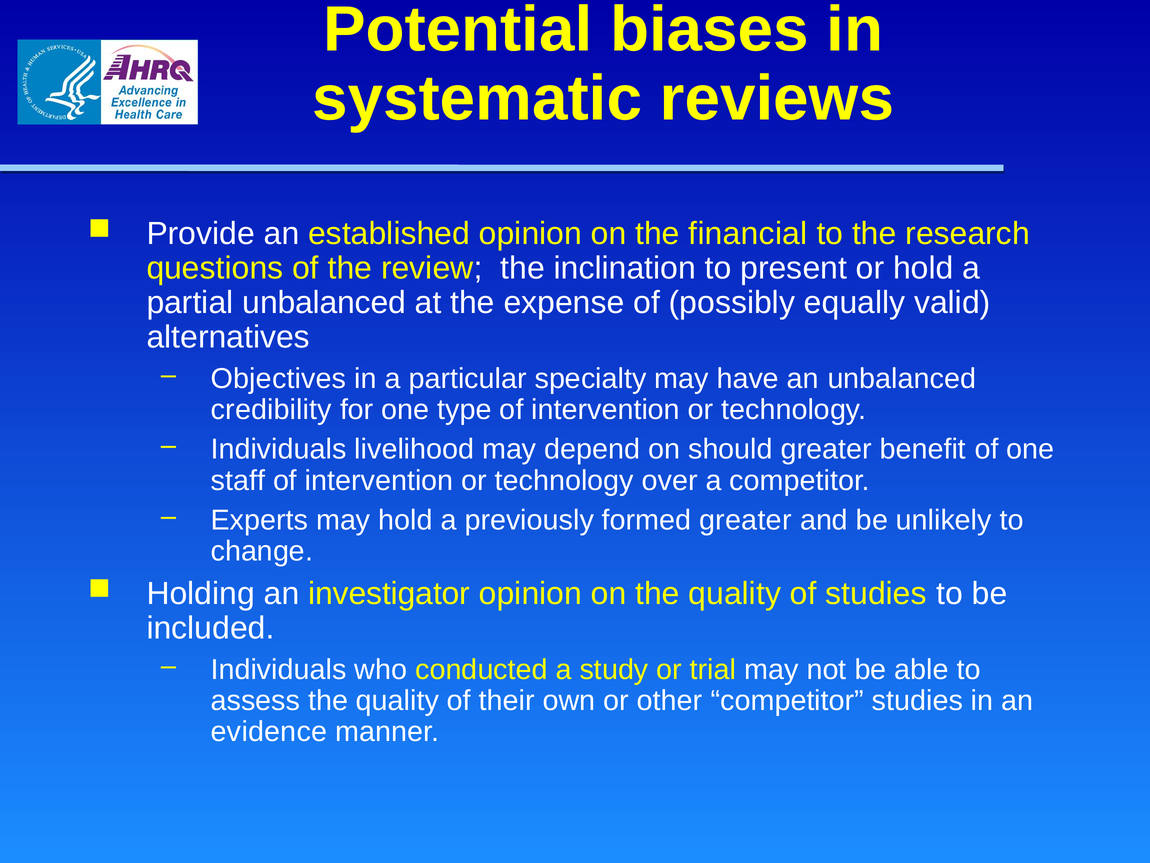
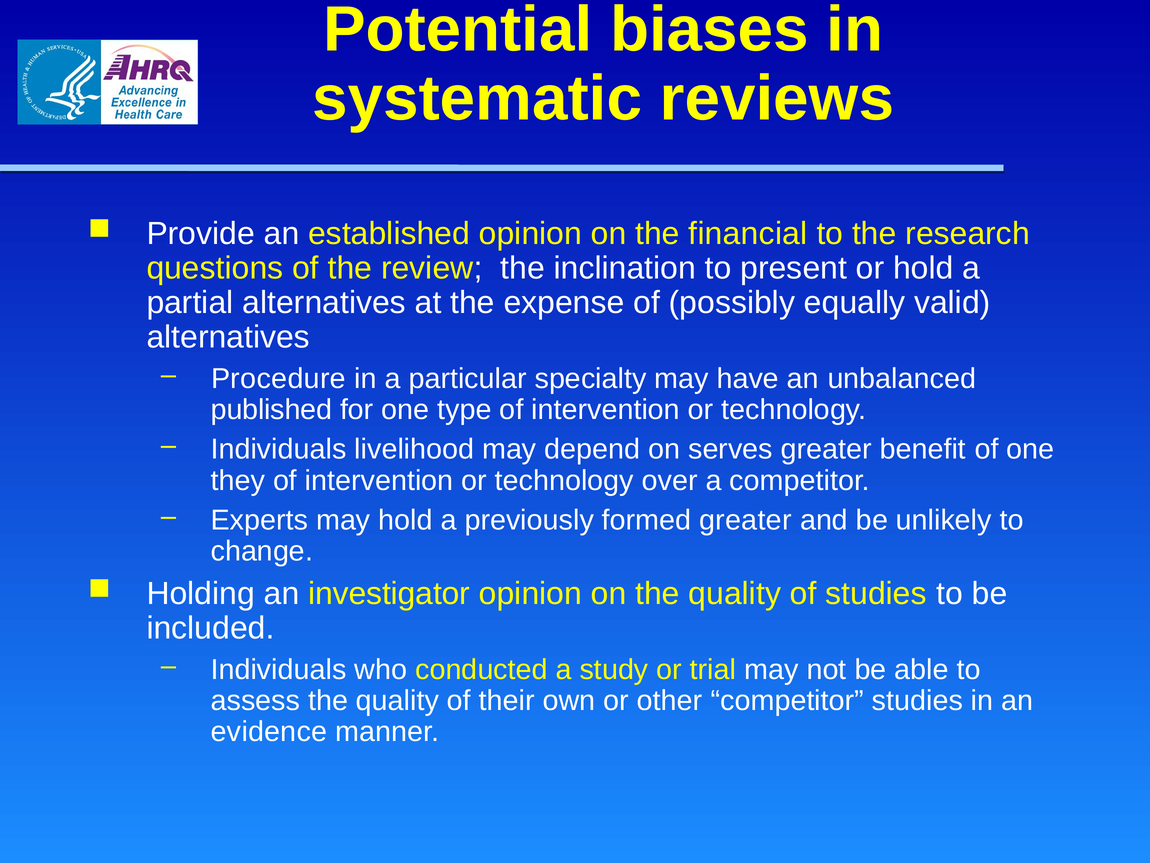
partial unbalanced: unbalanced -> alternatives (324, 302)
Objectives: Objectives -> Procedure (278, 378)
credibility: credibility -> published (271, 409)
should: should -> serves (730, 449)
staff: staff -> they (238, 480)
